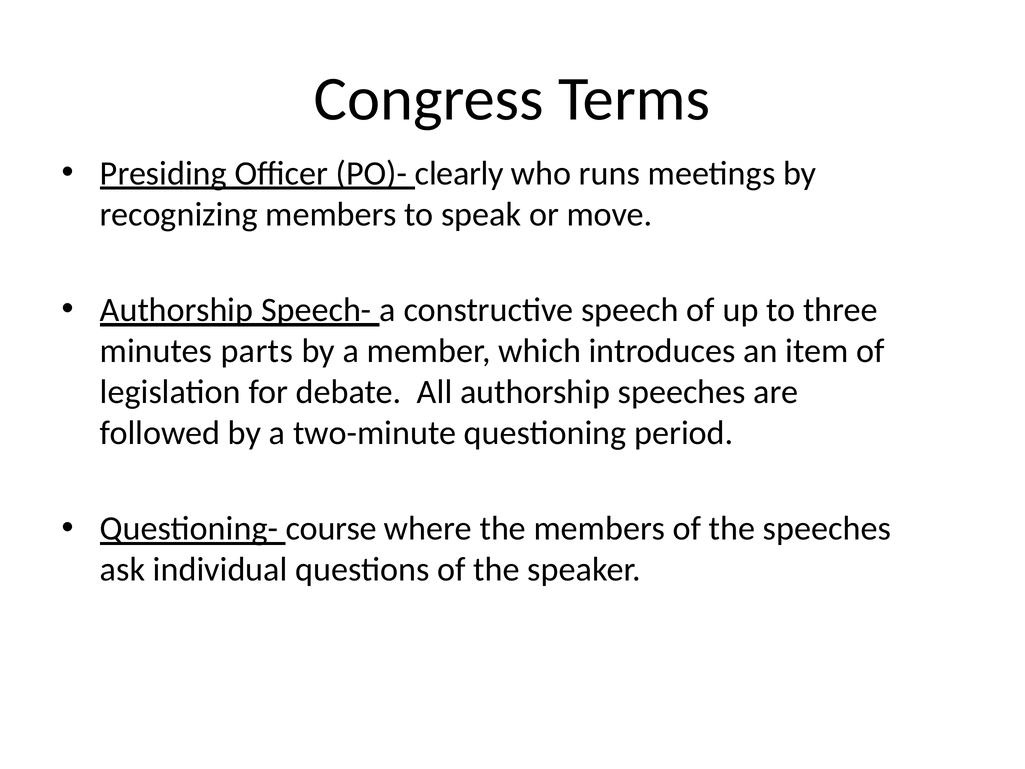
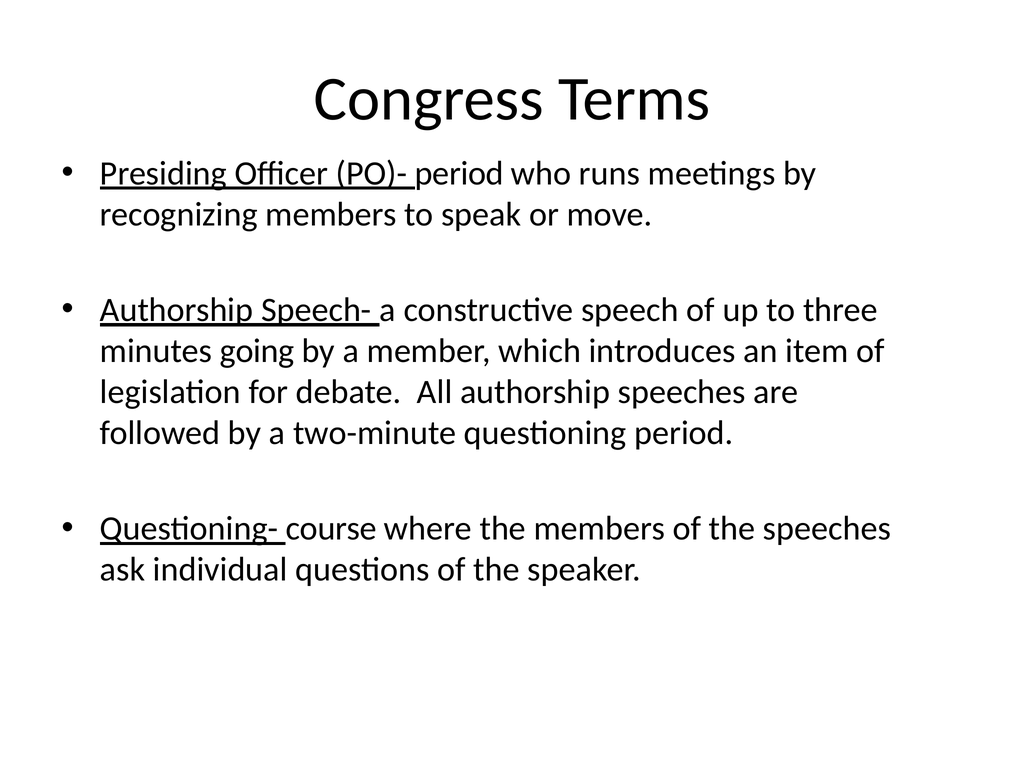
PO)- clearly: clearly -> period (459, 173)
parts: parts -> going (257, 351)
